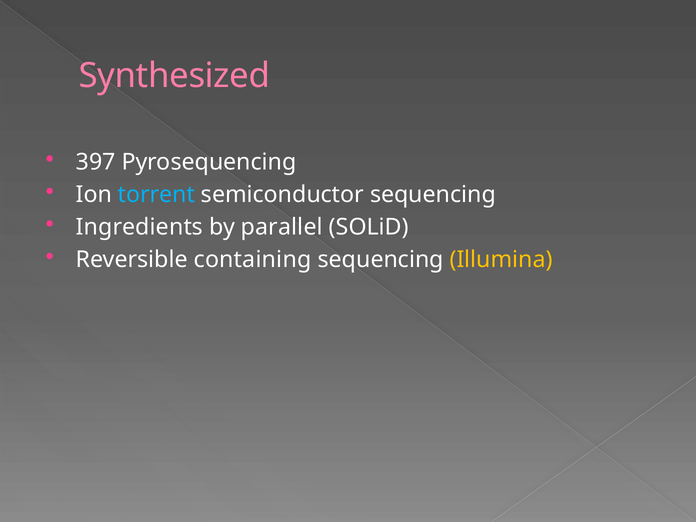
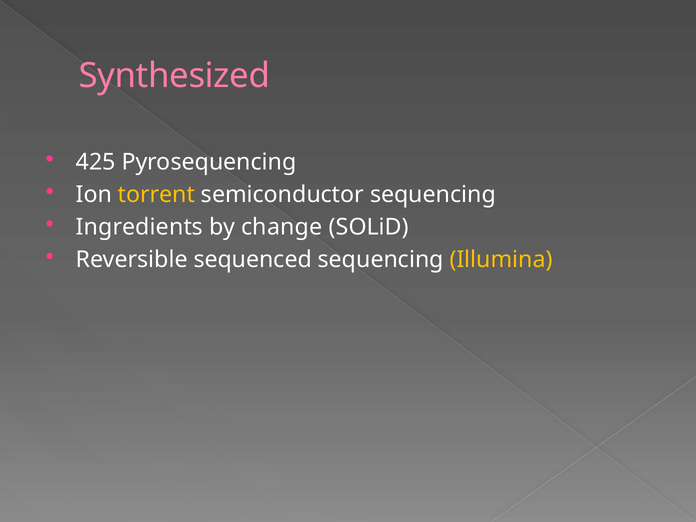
397: 397 -> 425 (96, 162)
torrent colour: light blue -> yellow (156, 195)
parallel: parallel -> change (282, 227)
containing: containing -> sequenced (253, 260)
